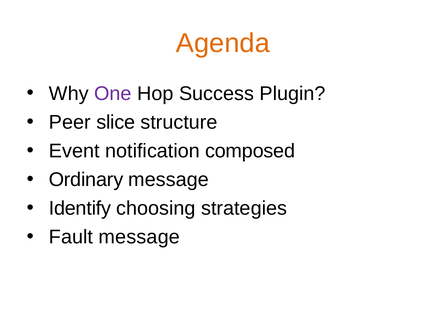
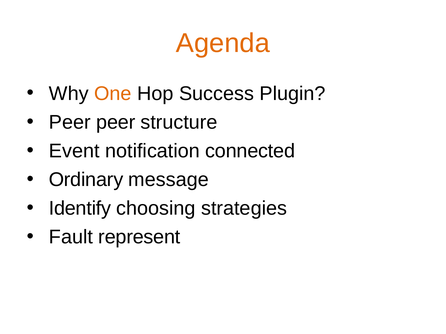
One colour: purple -> orange (113, 94)
Peer slice: slice -> peer (116, 122)
composed: composed -> connected (250, 151)
Fault message: message -> represent (139, 237)
